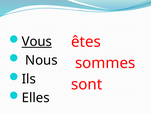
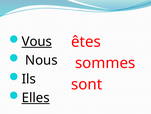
Elles underline: none -> present (36, 97)
